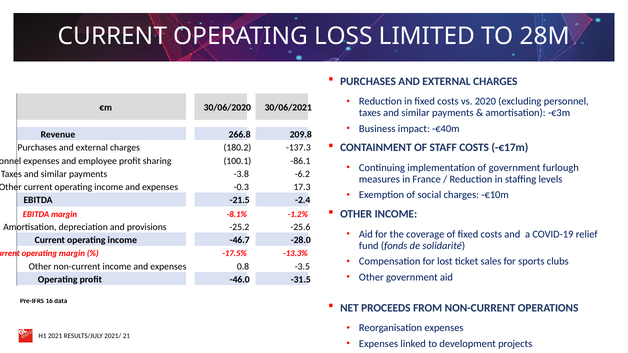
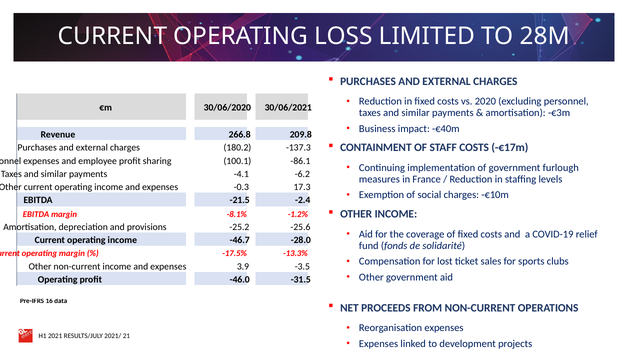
-3.8: -3.8 -> -4.1 (241, 174)
0.8: 0.8 -> 3.9 (243, 267)
